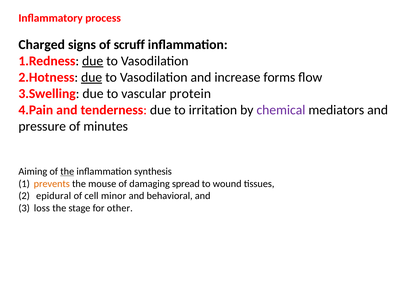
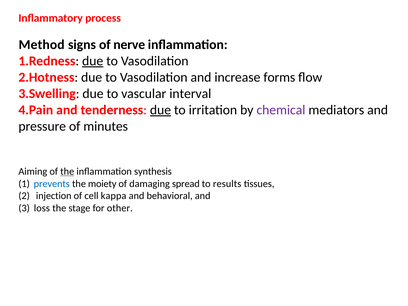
Charged: Charged -> Method (42, 45)
scruff: scruff -> nerve (129, 45)
due underline: present -> none (92, 77)
protein: protein -> interval (190, 94)
due underline: none -> present (161, 110)
prevents colour: orange -> blue (52, 184)
mouse: mouse -> moiety (102, 184)
wound: wound -> results (227, 184)
epidural: epidural -> injection (54, 196)
minor: minor -> kappa (114, 196)
